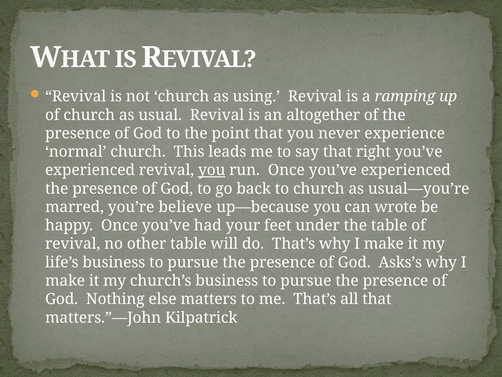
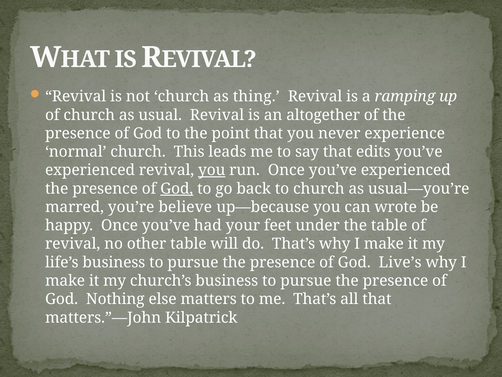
using: using -> thing (256, 96)
right: right -> edits (373, 152)
God underline: none -> present (177, 188)
Asks’s: Asks’s -> Live’s (400, 262)
